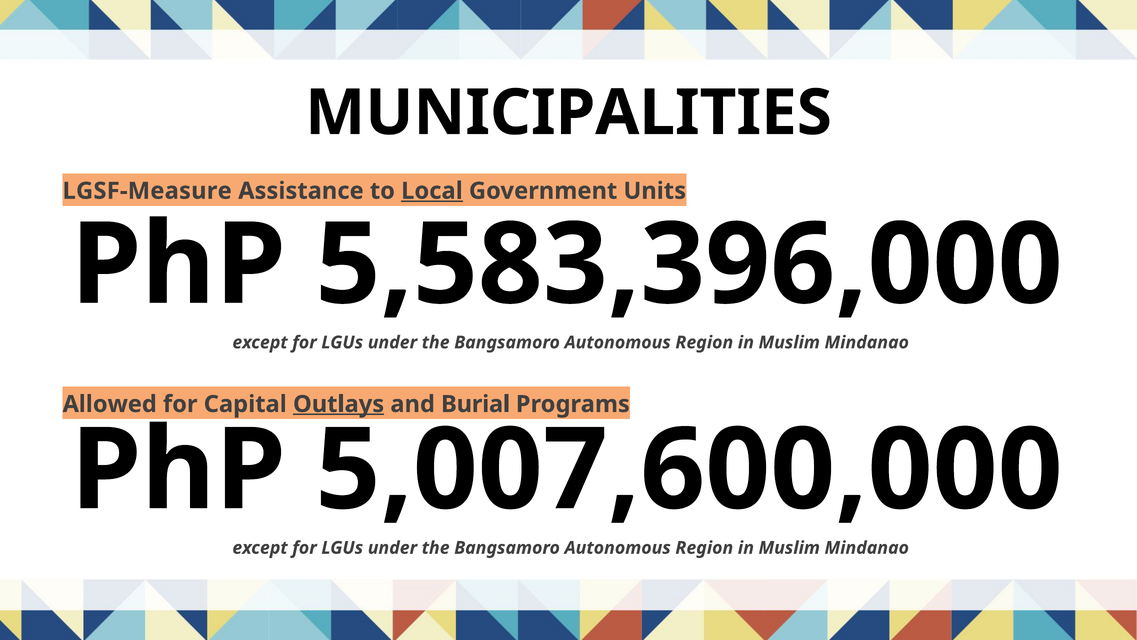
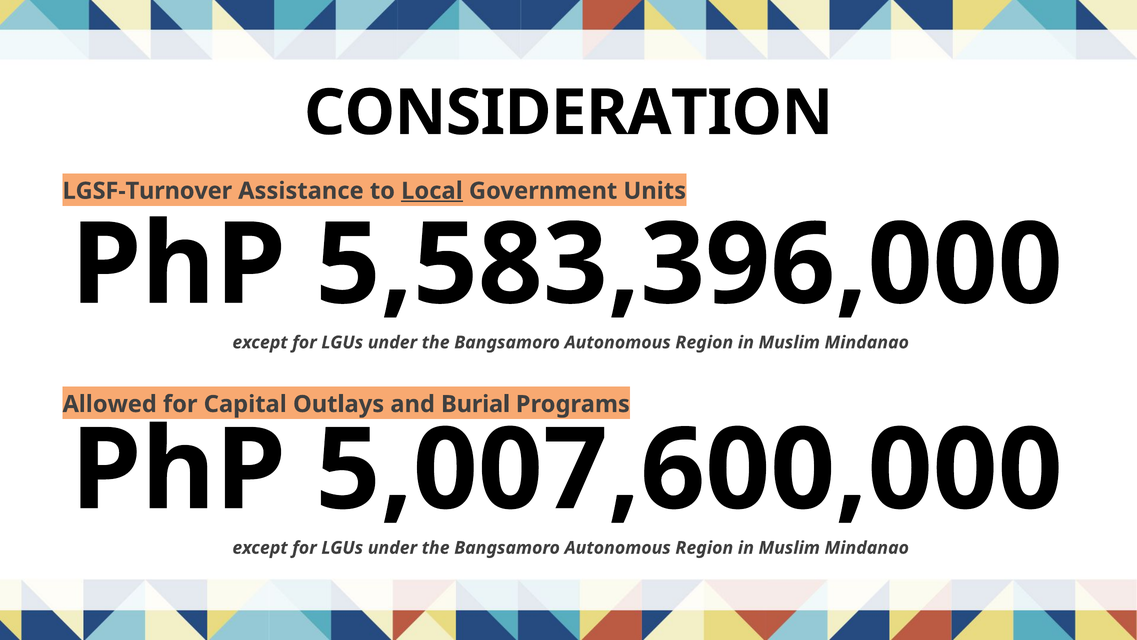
MUNICIPALITIES: MUNICIPALITIES -> CONSIDERATION (569, 113)
LGSF-Measure: LGSF-Measure -> LGSF-Turnover (147, 191)
Outlays underline: present -> none (339, 404)
